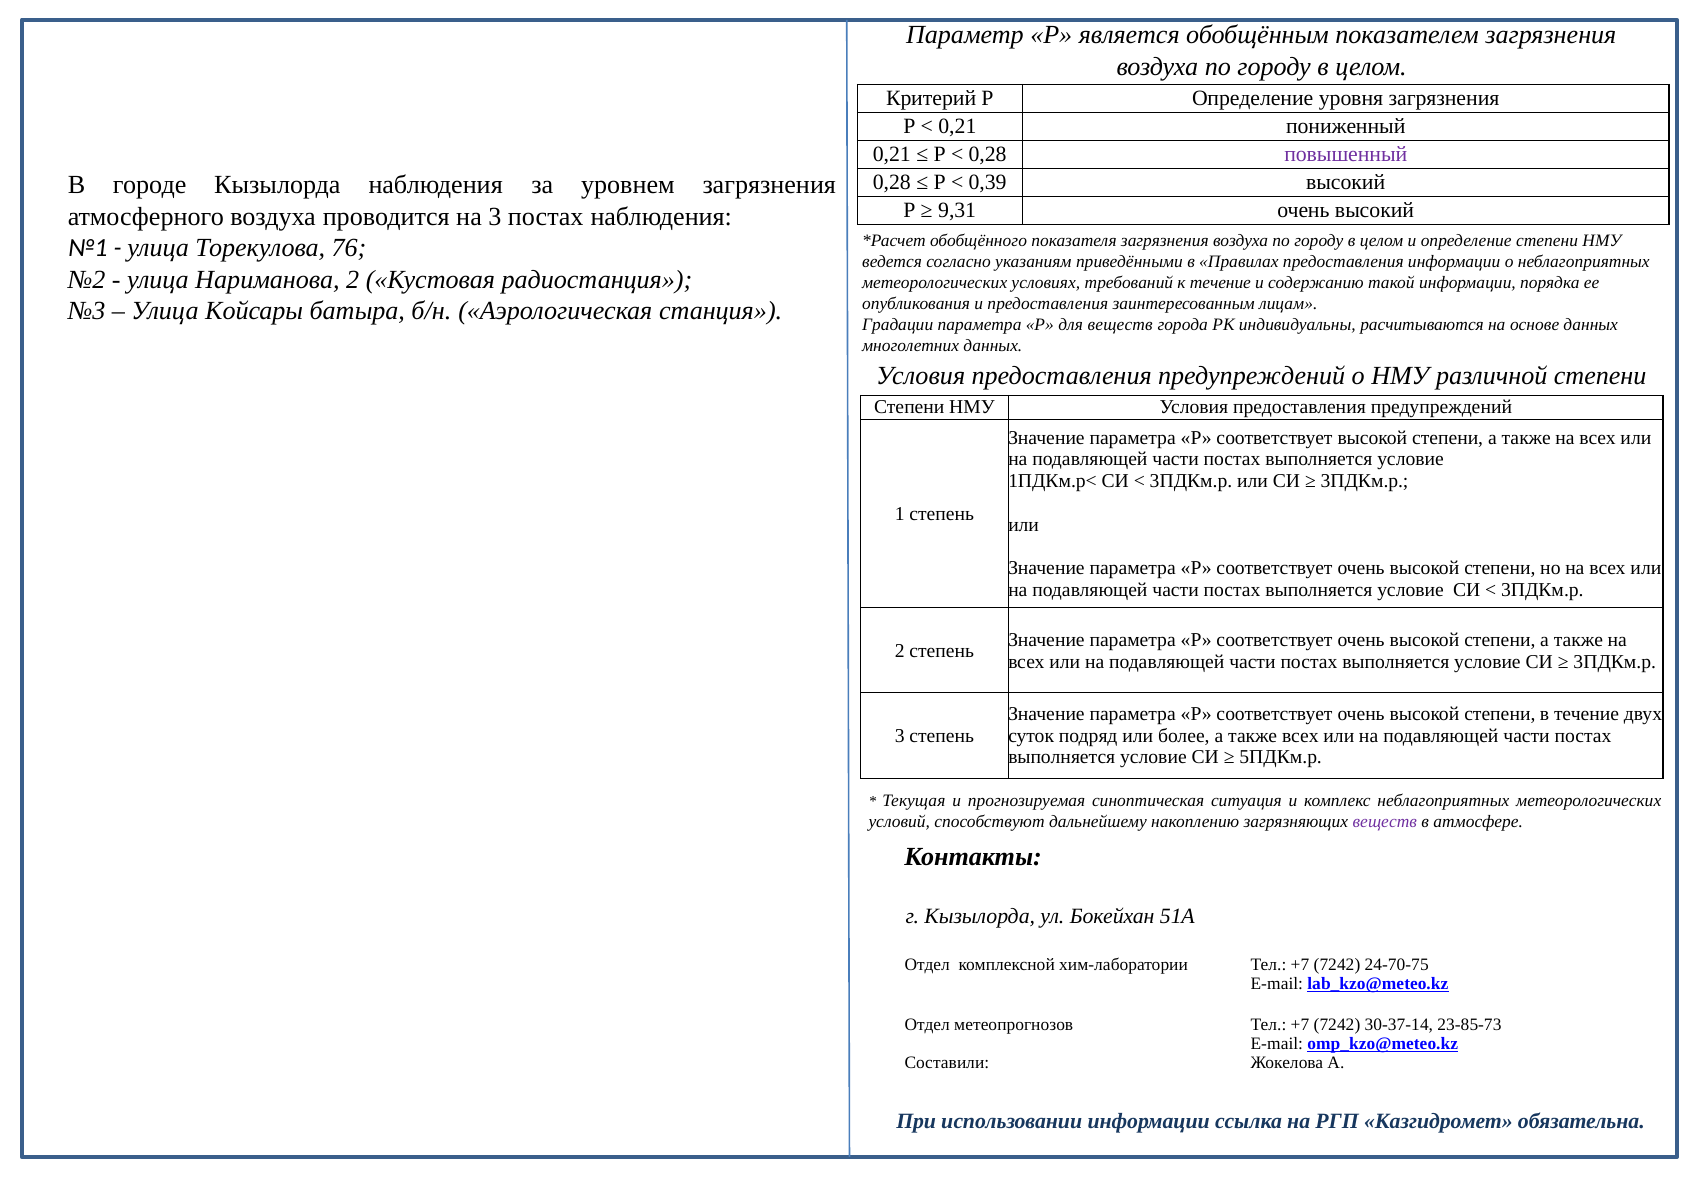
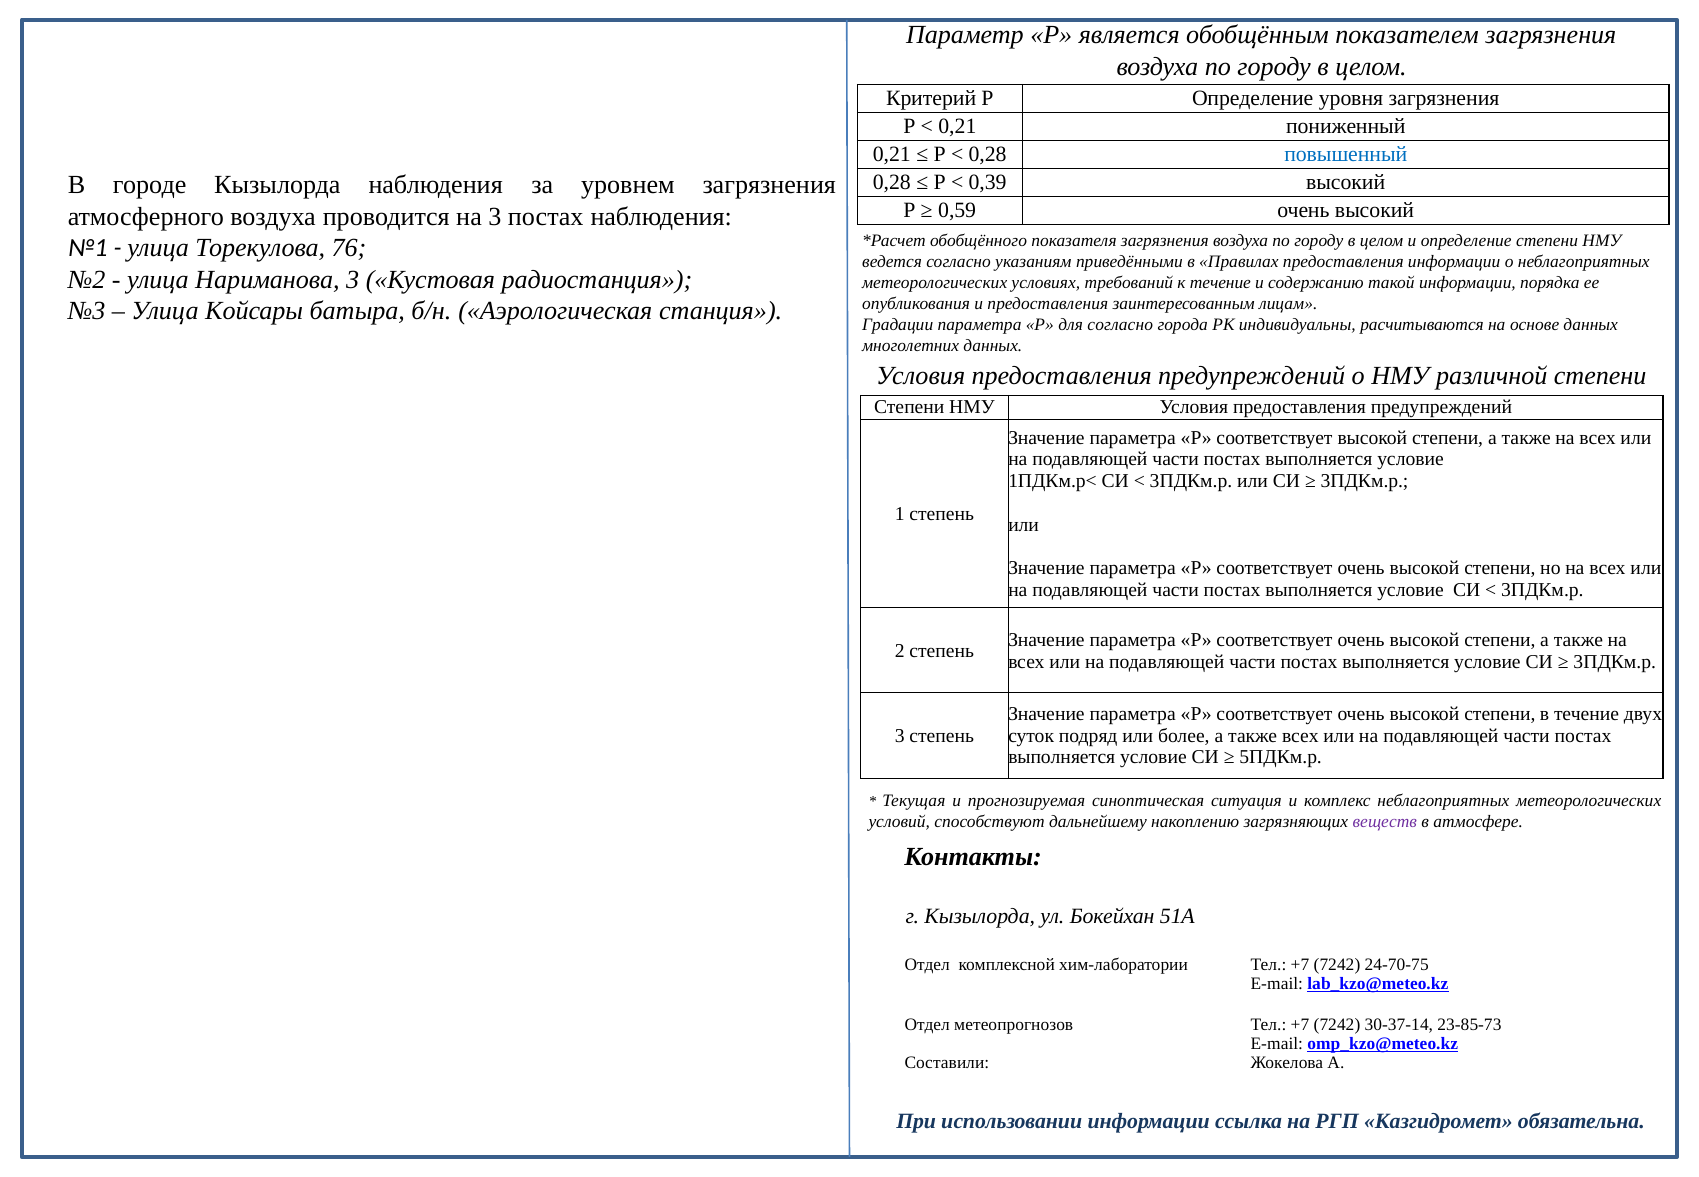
повышенный colour: purple -> blue (1346, 154)
9,31: 9,31 -> 0,59 (957, 210)
Нариманова 2: 2 -> 3 (353, 279)
для веществ: веществ -> согласно (1120, 324)
